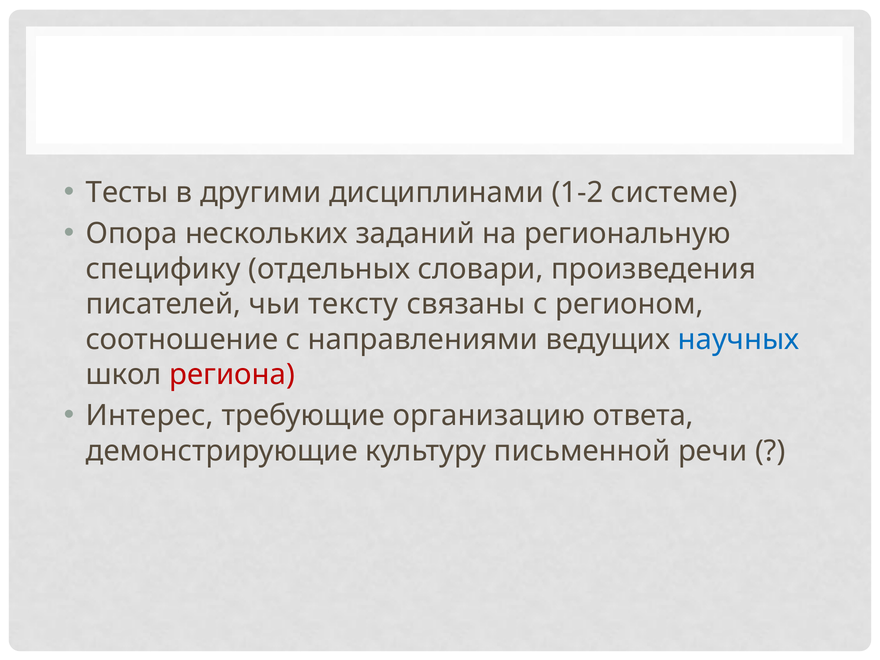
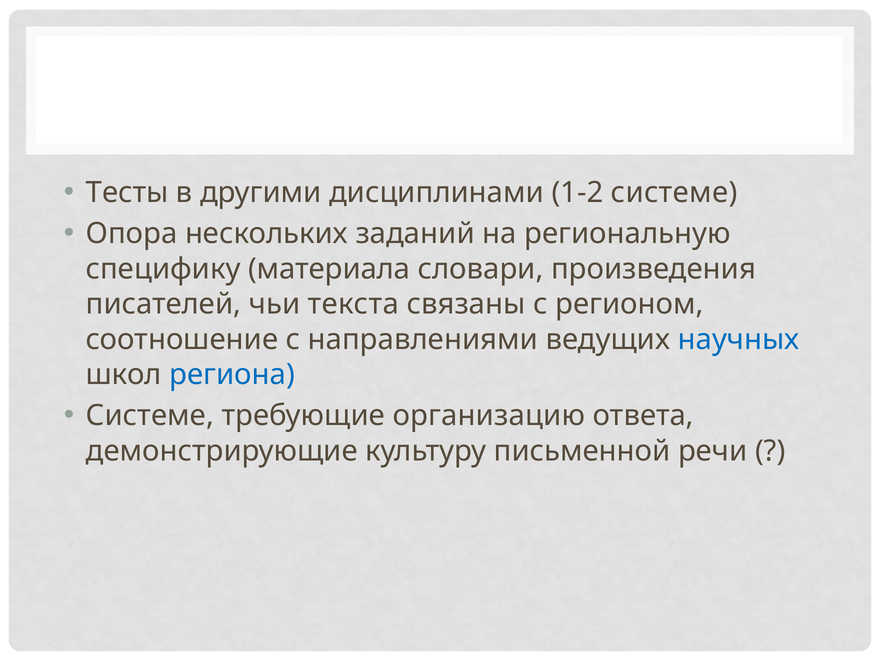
отдельных: отдельных -> материала (329, 269)
тексту: тексту -> текста (353, 304)
региона colour: red -> blue (232, 375)
Интерес: Интерес -> Системе (150, 416)
